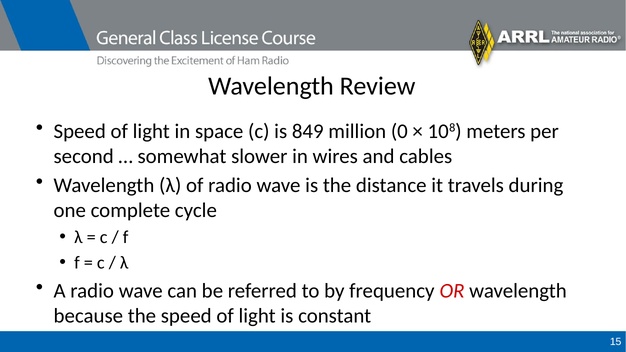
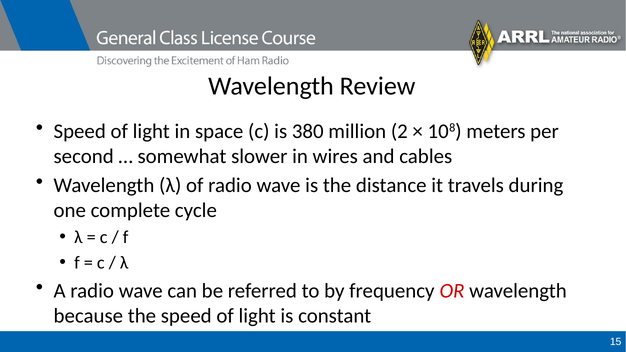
849: 849 -> 380 (308, 131)
0: 0 -> 2 (399, 131)
